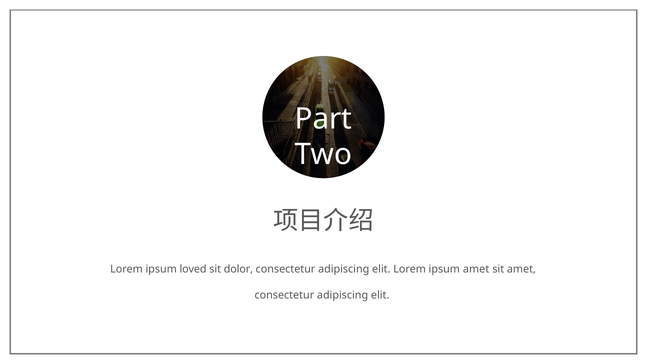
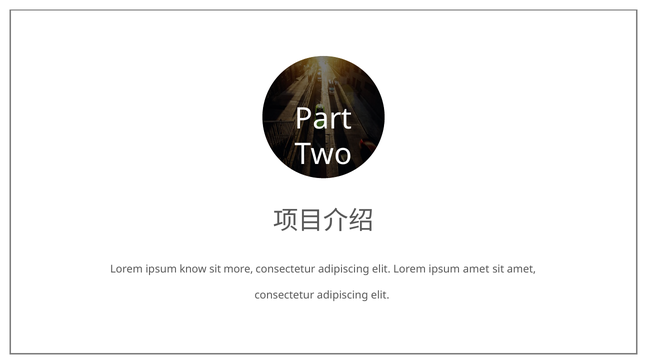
loved: loved -> know (193, 269)
dolor: dolor -> more (238, 269)
